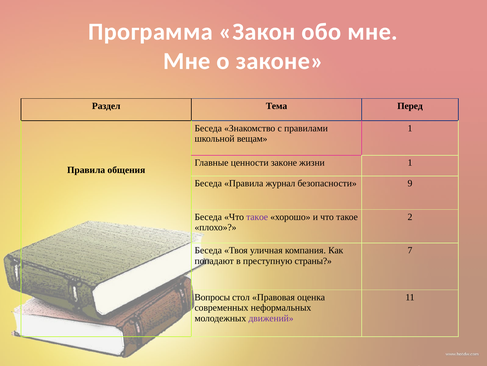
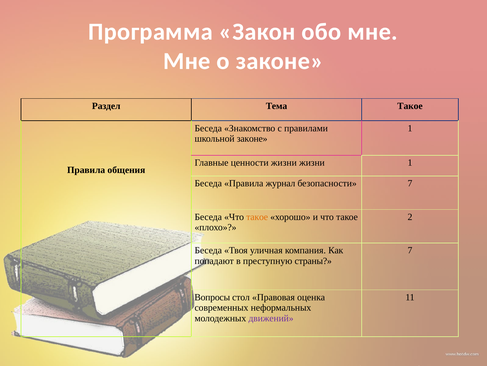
Тема Перед: Перед -> Такое (410, 106)
школьной вещам: вещам -> законе (252, 138)
ценности законе: законе -> жизни (284, 162)
безопасности 9: 9 -> 7 (410, 183)
такое colour: purple -> orange (257, 216)
